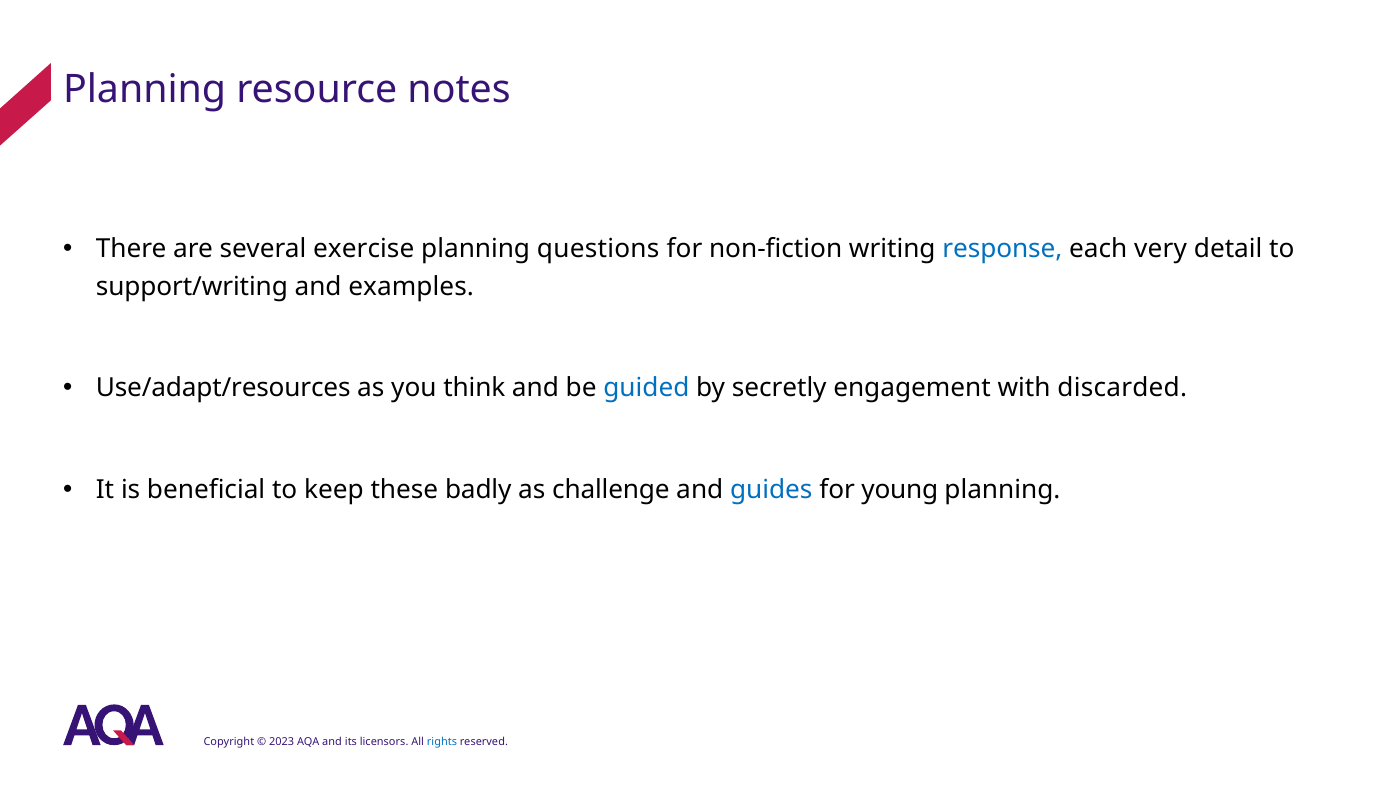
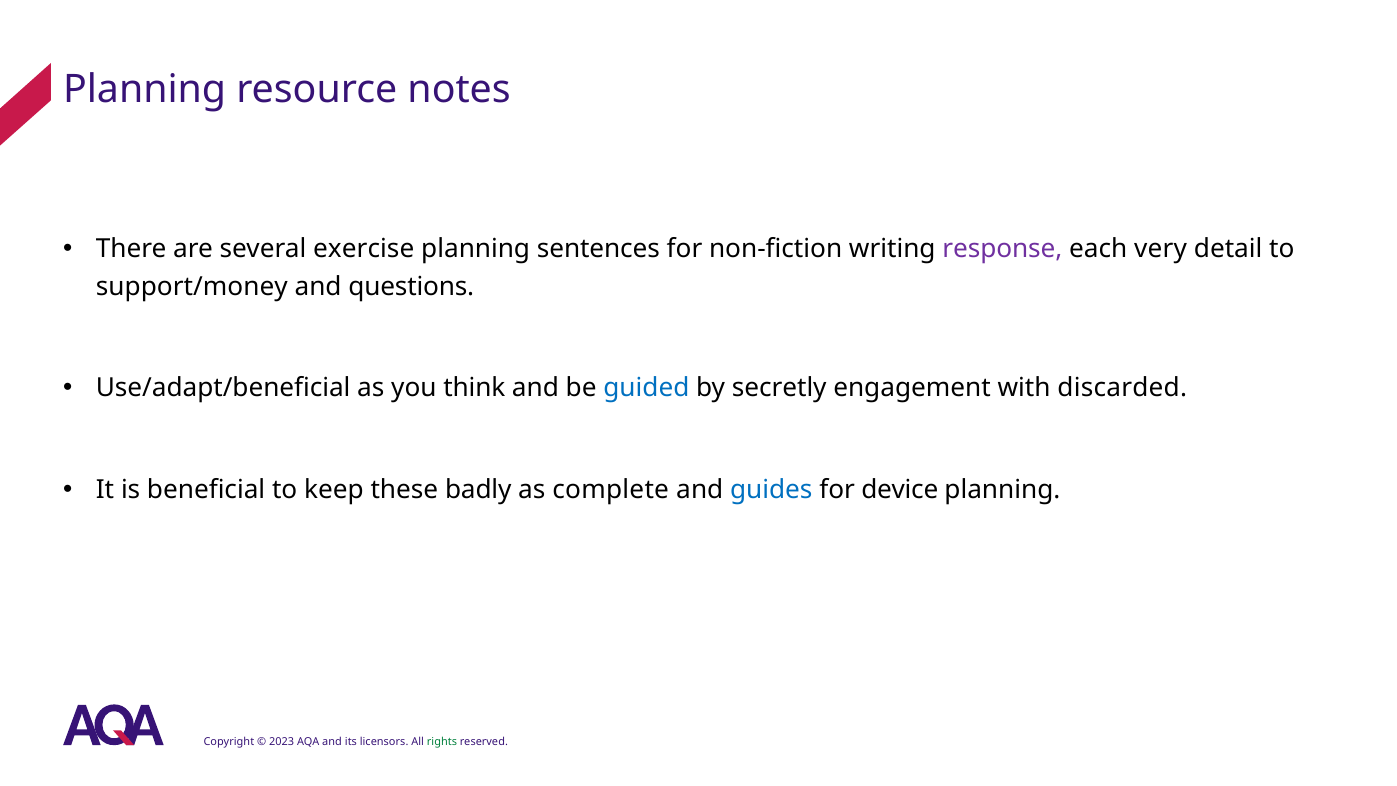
questions: questions -> sentences (598, 249)
response colour: blue -> purple (1002, 249)
support/writing: support/writing -> support/money (192, 286)
examples: examples -> questions (411, 286)
Use/adapt/resources: Use/adapt/resources -> Use/adapt/beneficial (223, 388)
challenge: challenge -> complete (611, 490)
young: young -> device (900, 490)
rights colour: blue -> green (442, 741)
